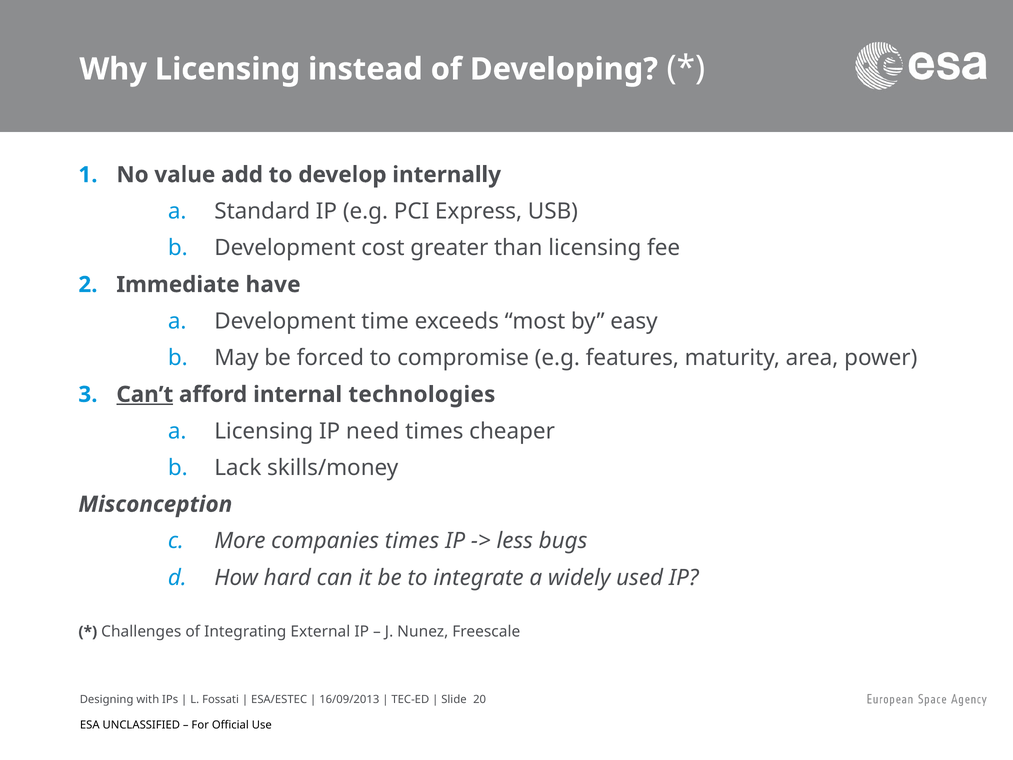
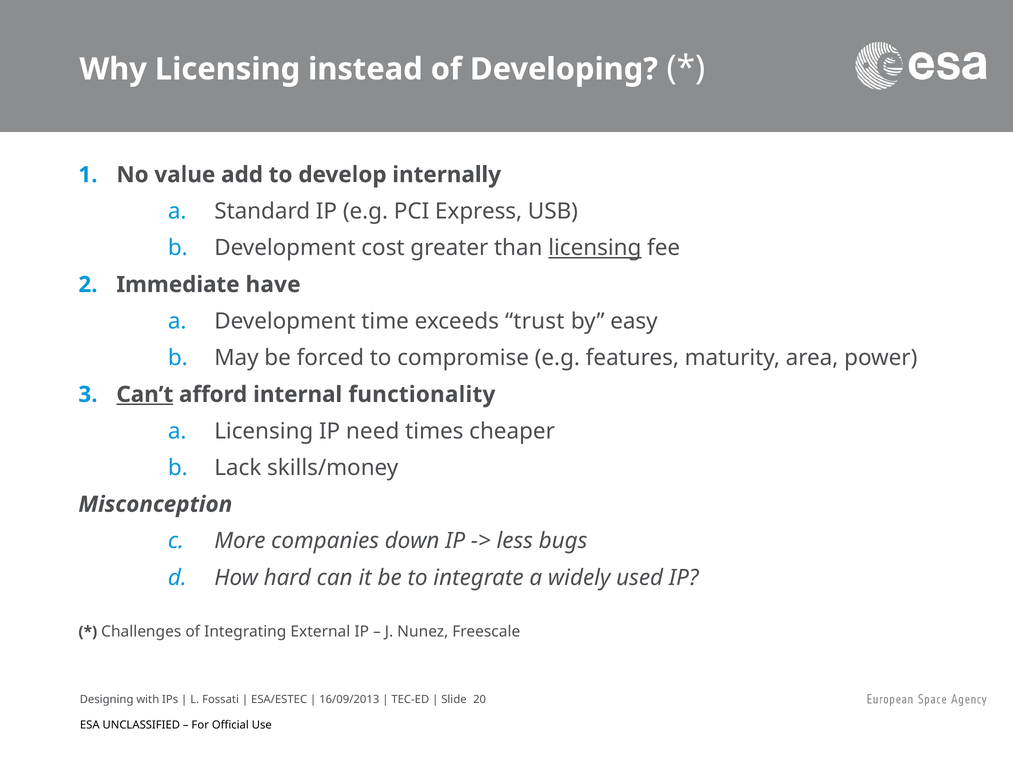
licensing underline: none -> present (595, 248)
most: most -> trust (535, 321)
technologies: technologies -> functionality (422, 394)
companies times: times -> down (412, 541)
